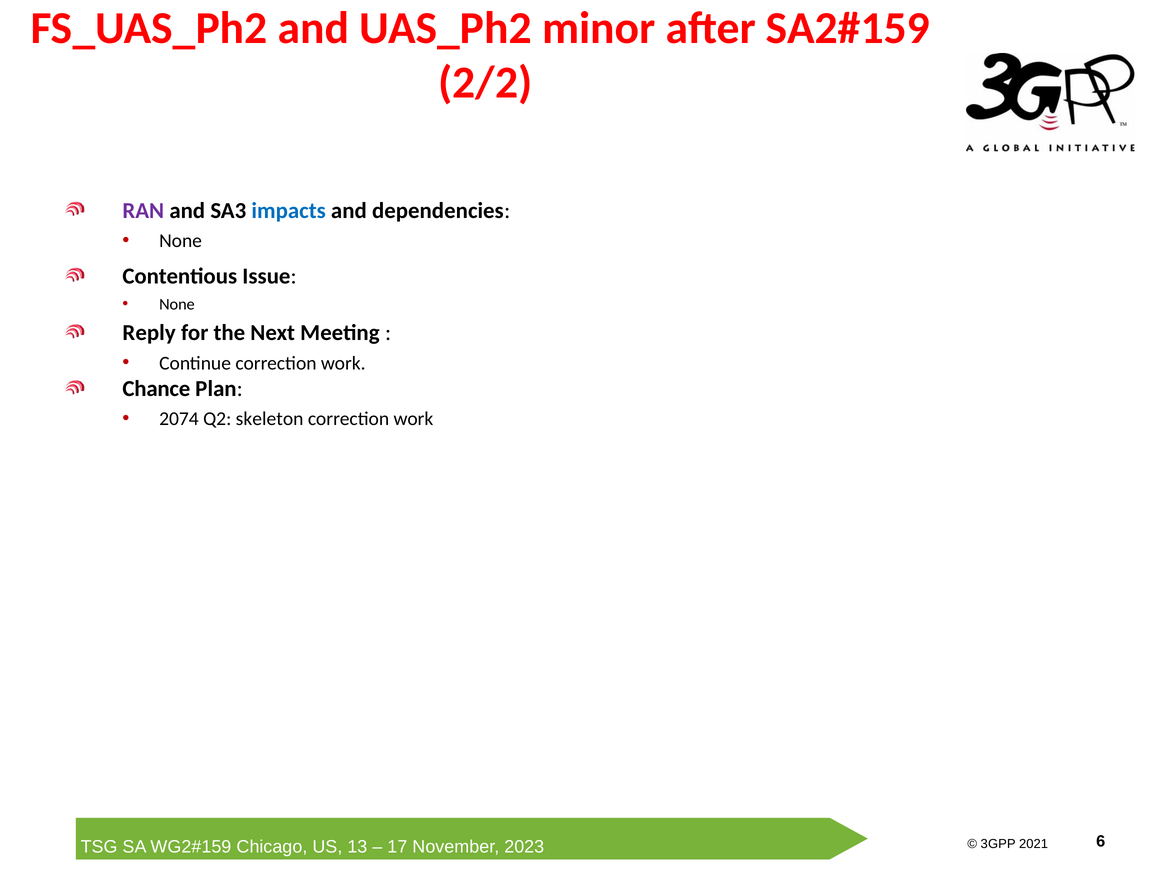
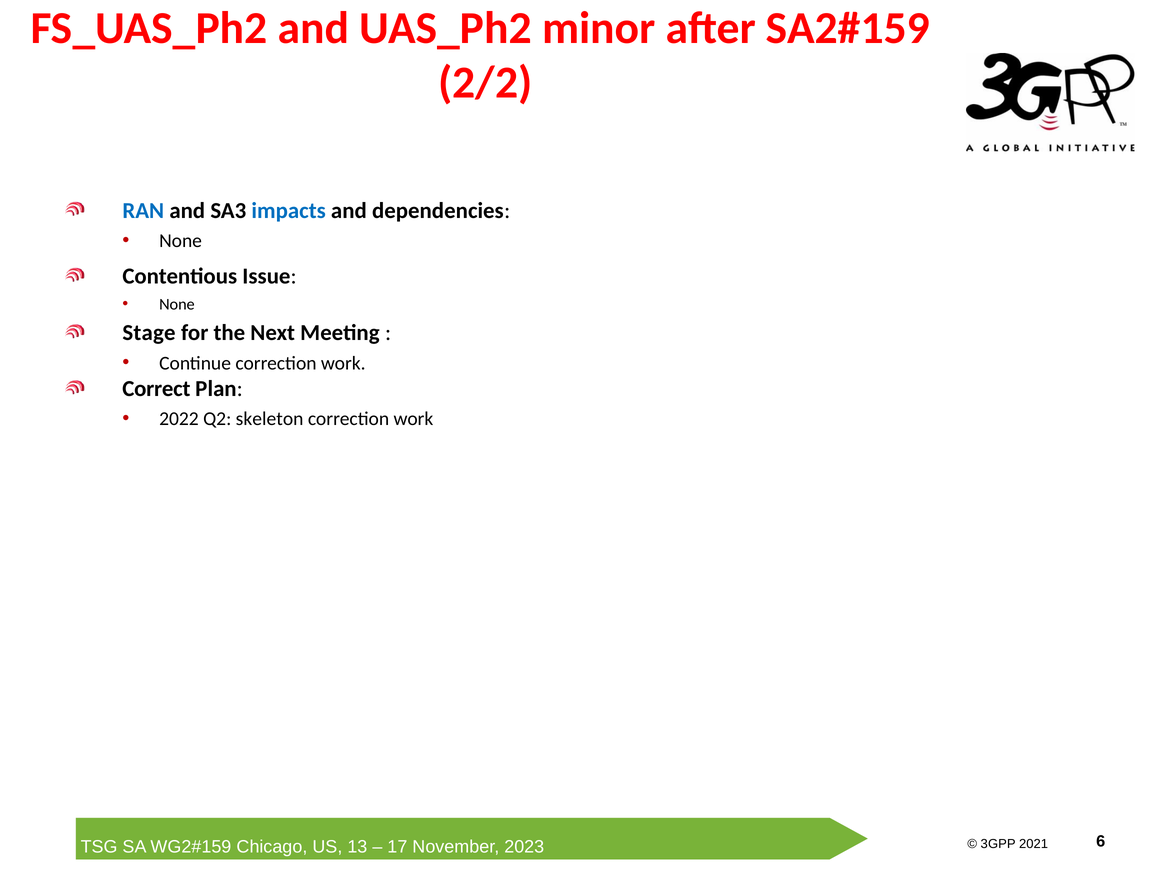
RAN colour: purple -> blue (143, 211)
Reply: Reply -> Stage (149, 333)
Chance: Chance -> Correct (156, 389)
2074: 2074 -> 2022 (179, 419)
